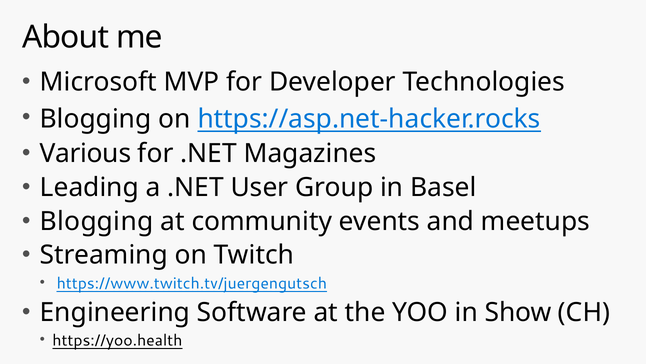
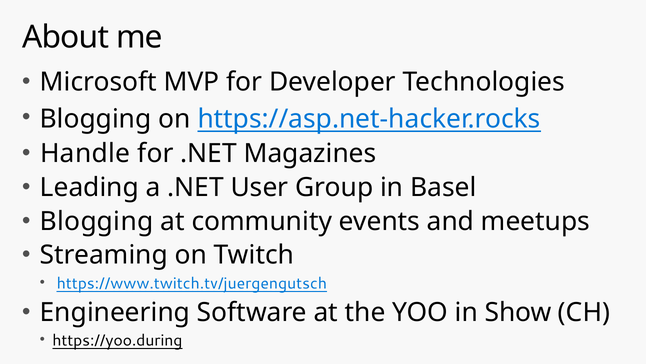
Various: Various -> Handle (85, 153)
https://yoo.health: https://yoo.health -> https://yoo.during (117, 340)
